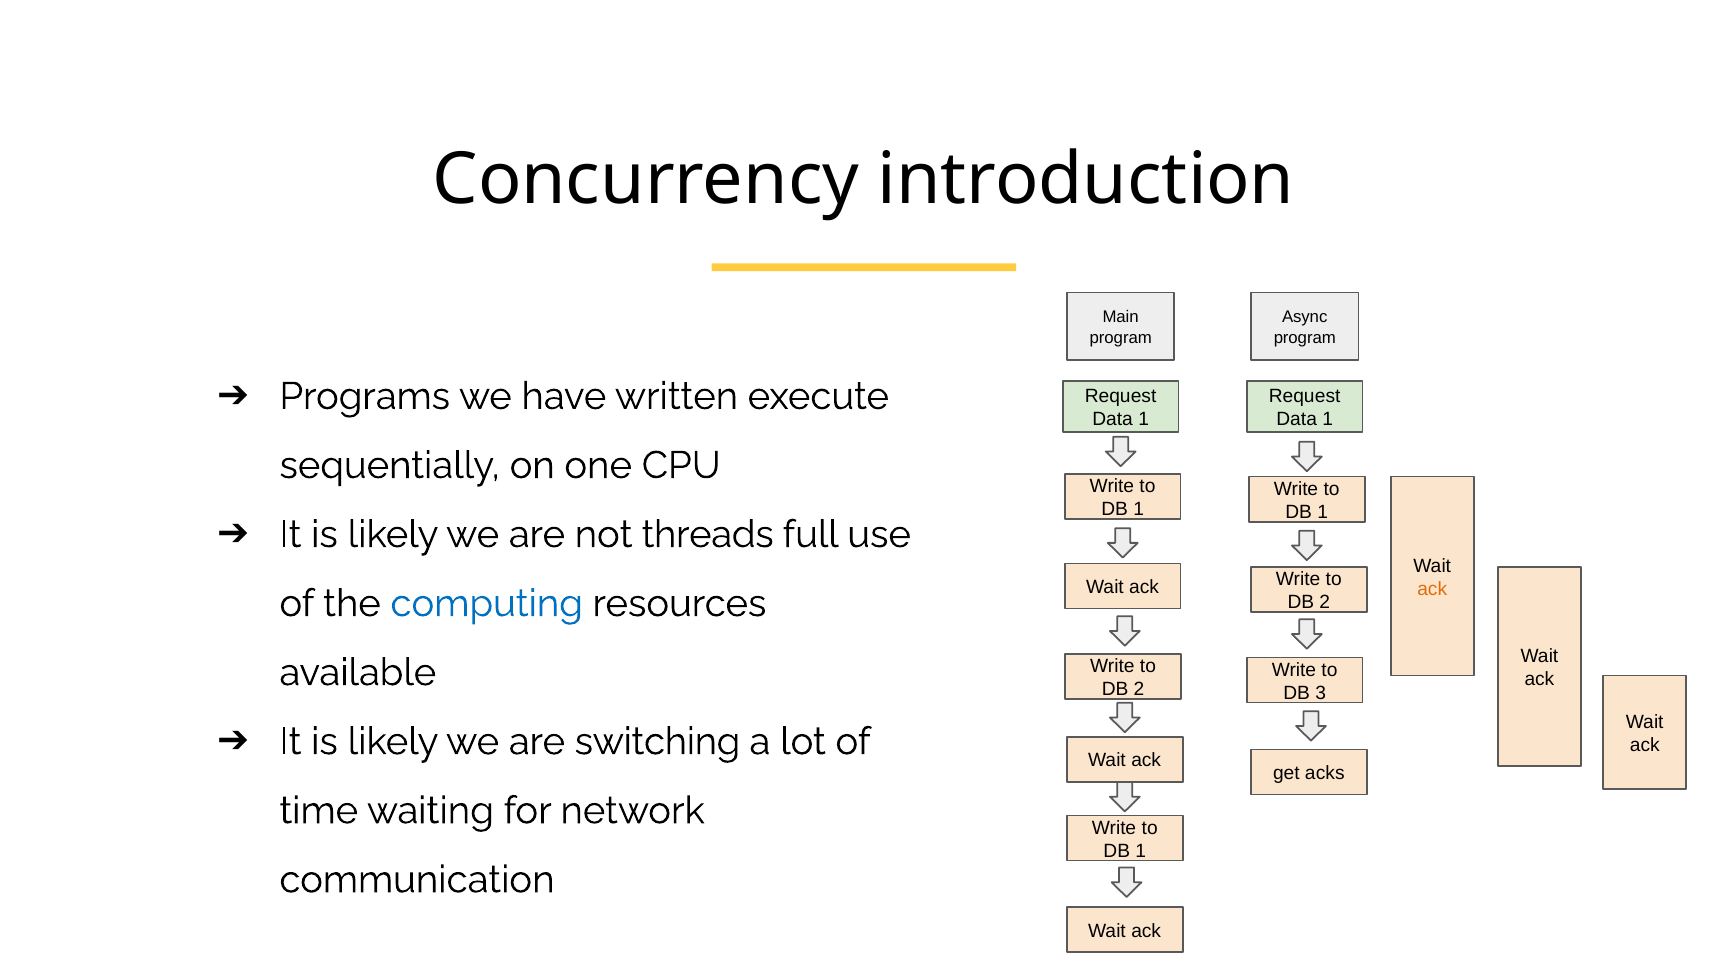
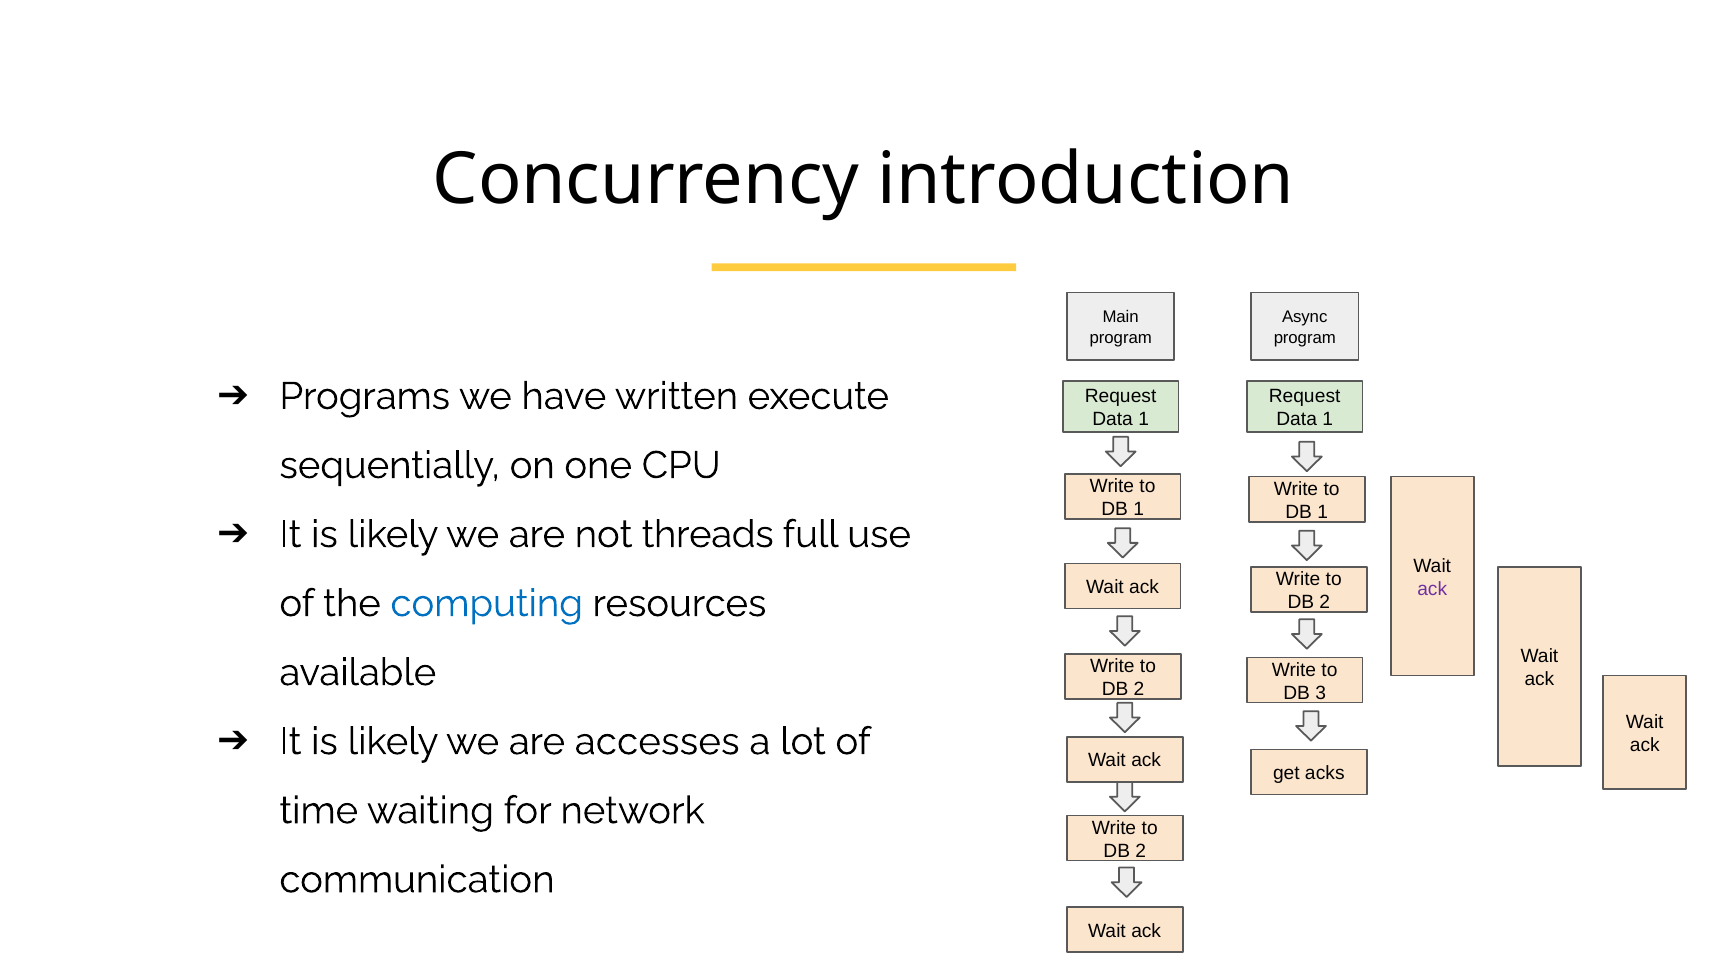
ack colour: orange -> purple (1432, 589)
switching: switching -> accesses (657, 742)
1: 1 -> 2 (1141, 851)
